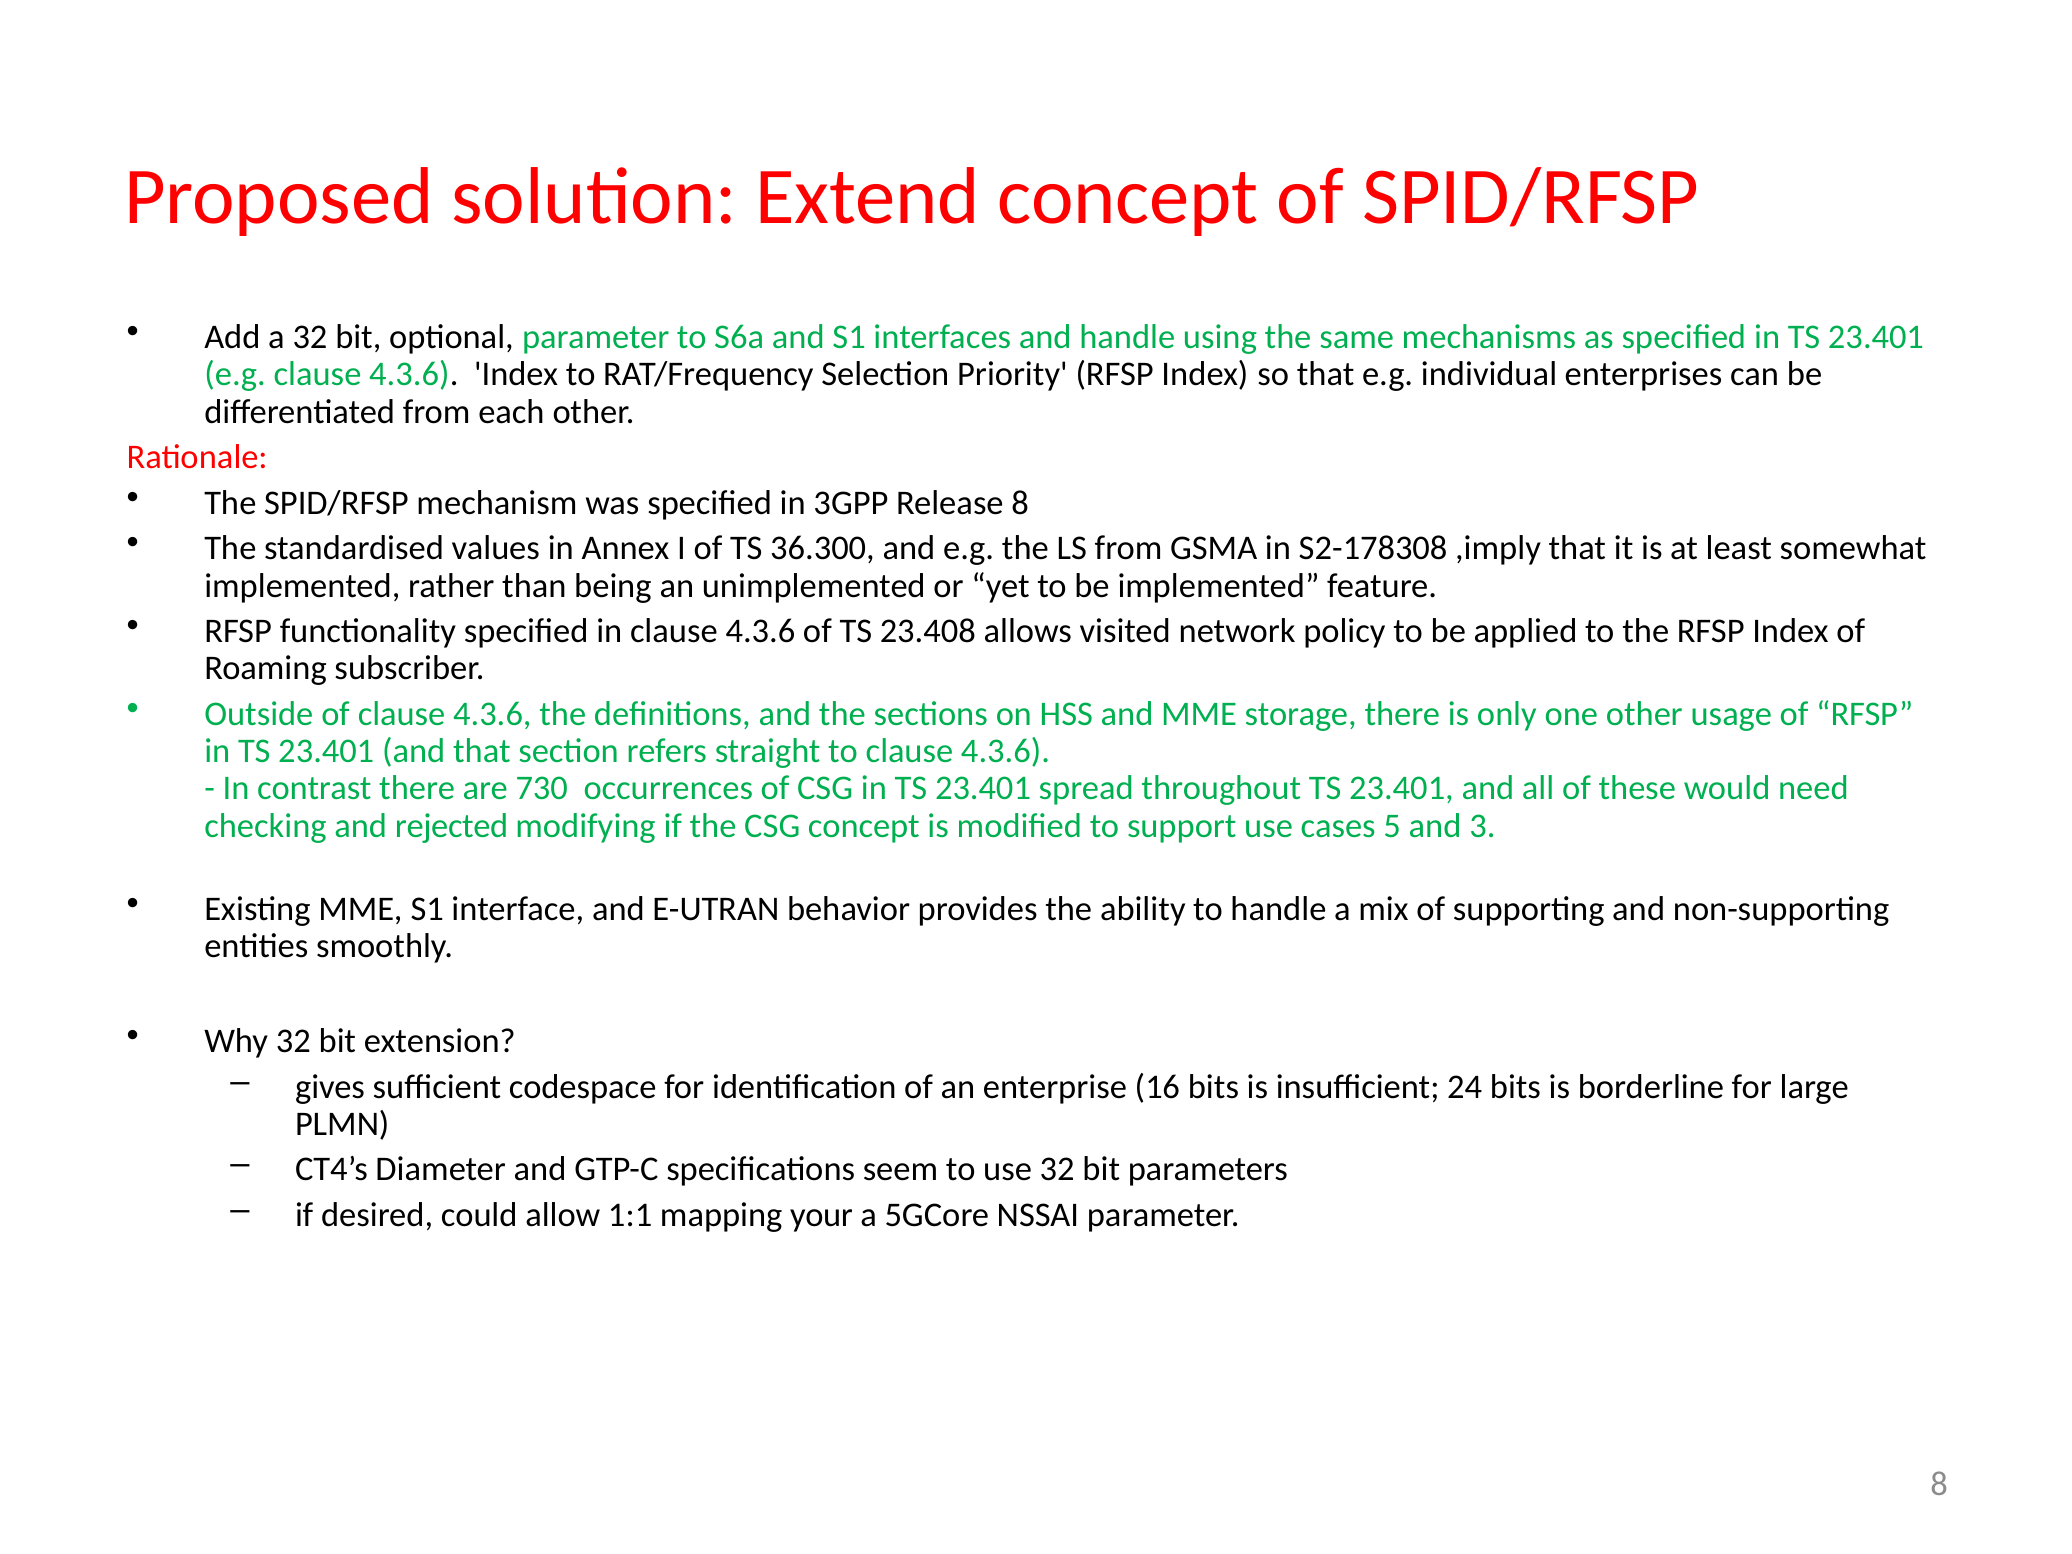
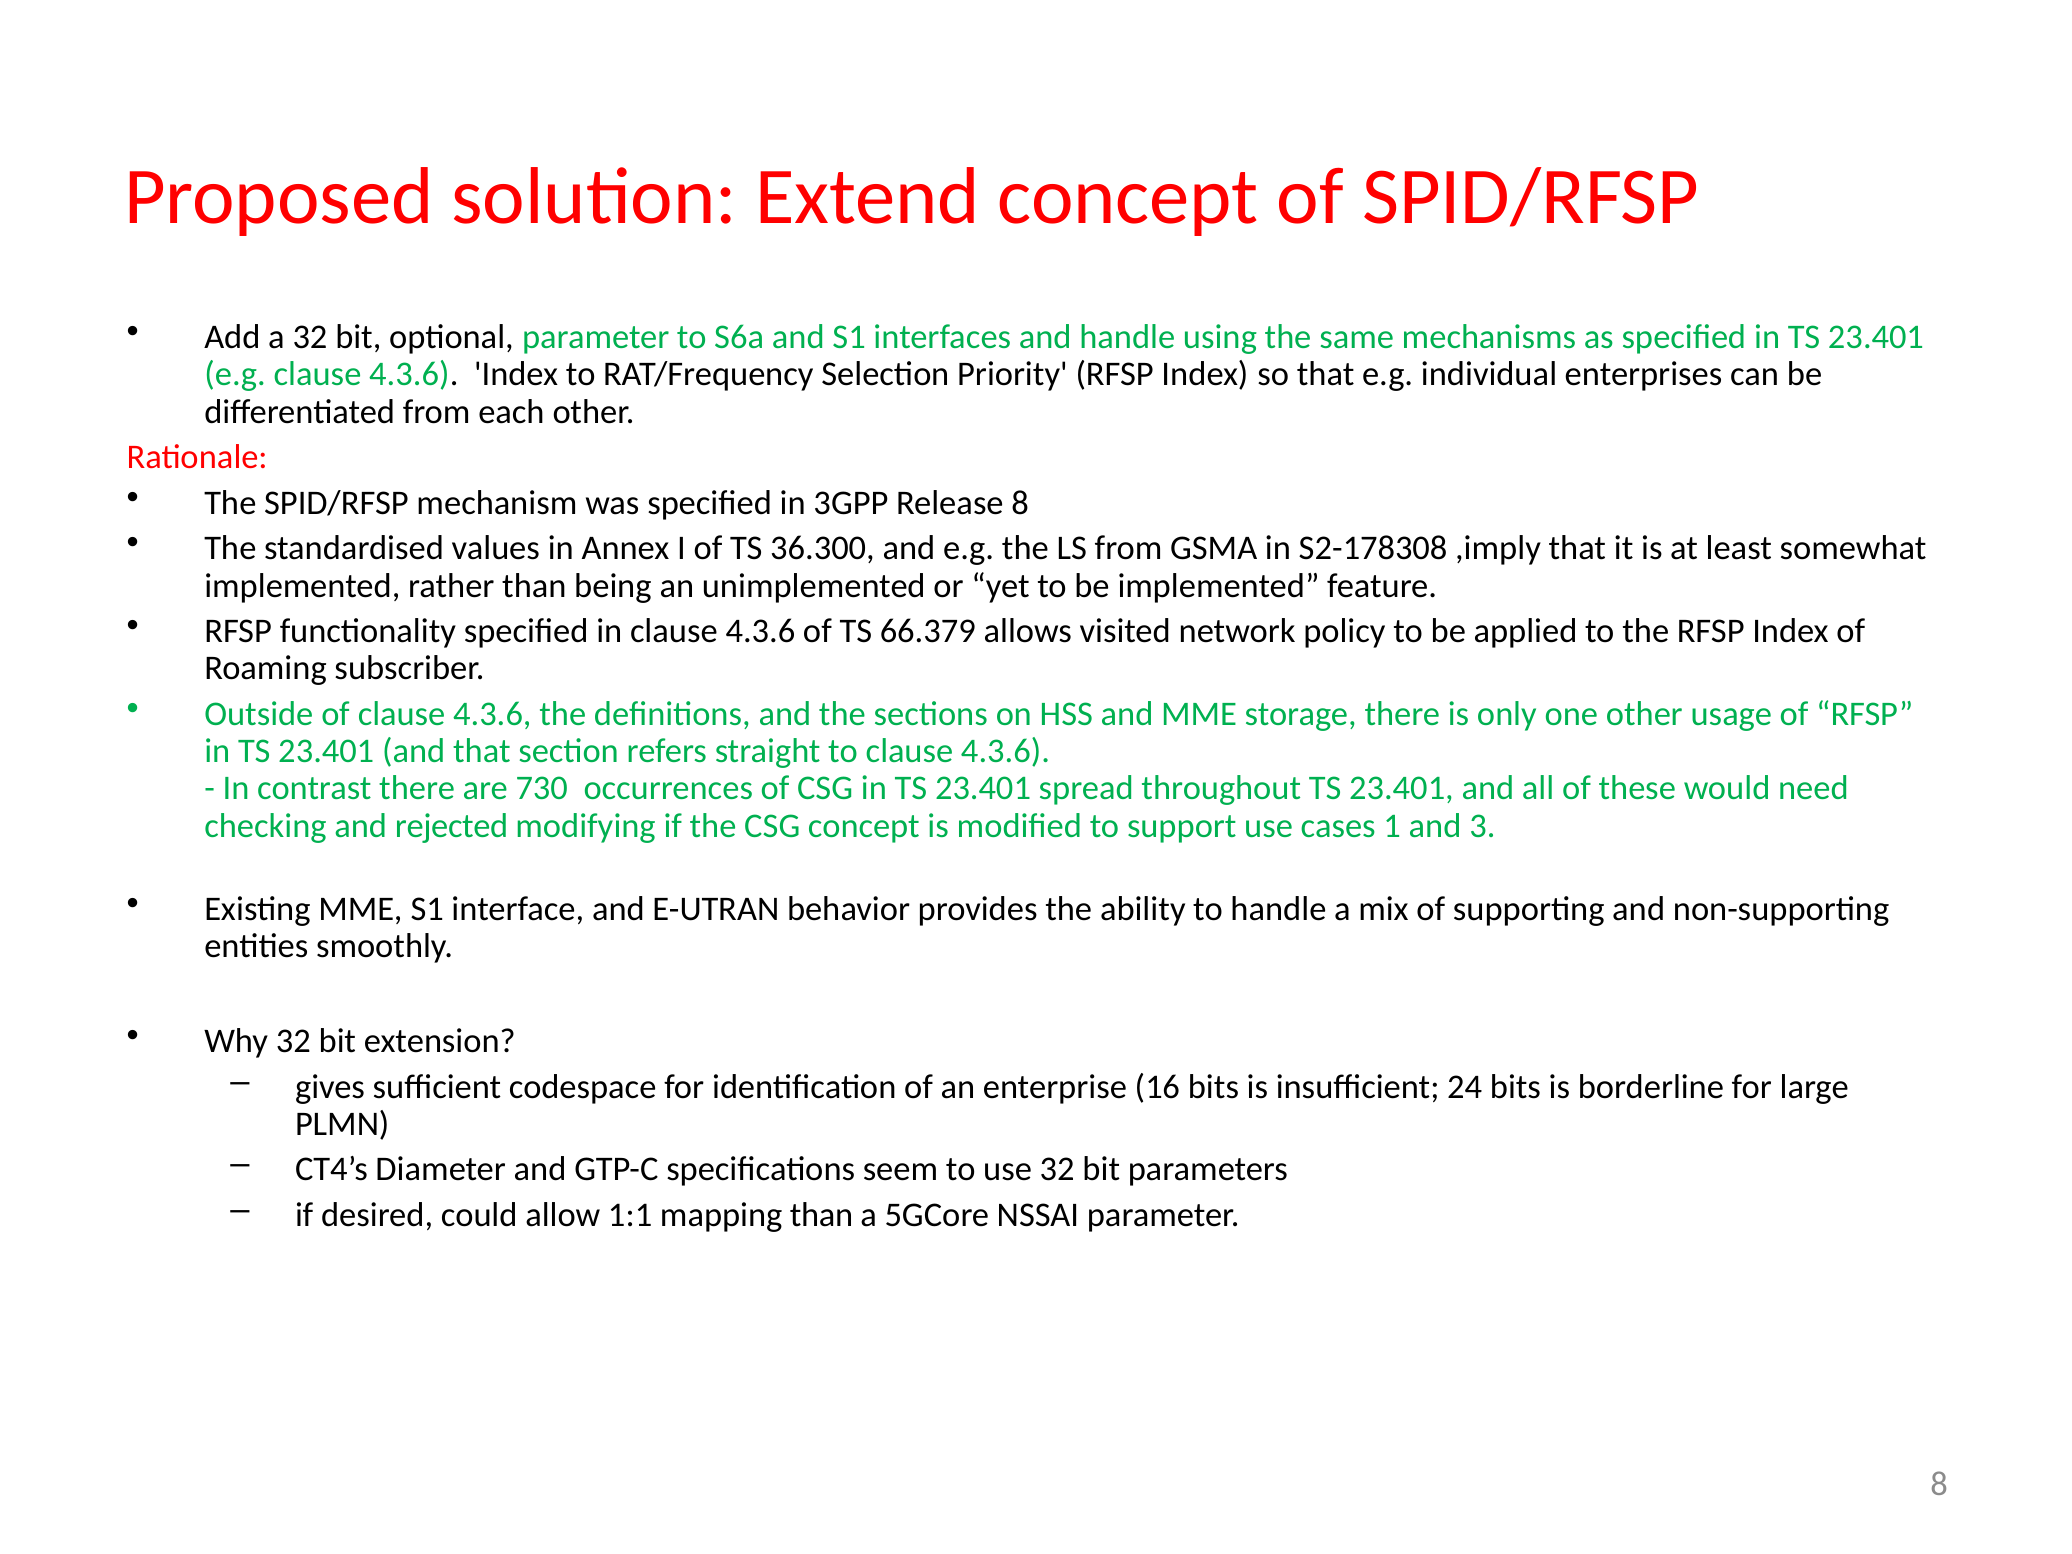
23.408: 23.408 -> 66.379 (928, 631)
5: 5 -> 1 (1392, 826)
mapping your: your -> than (822, 1215)
